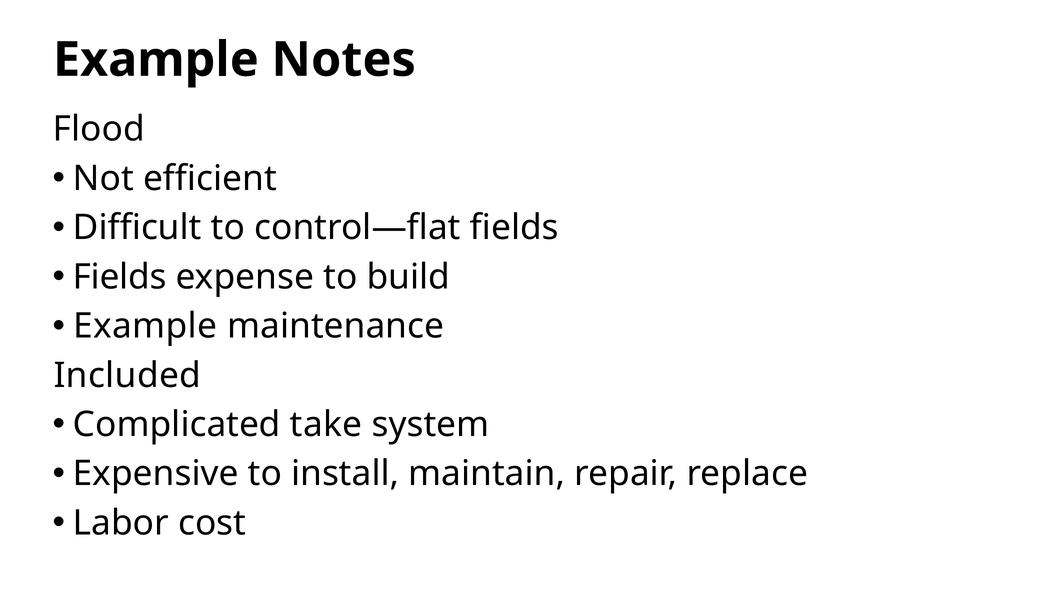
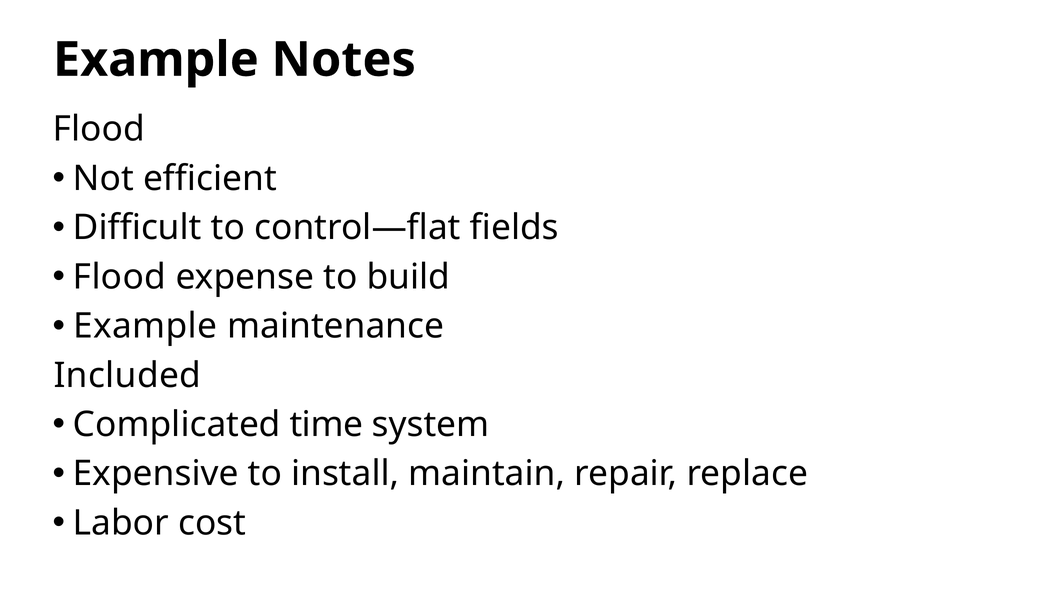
Fields: Fields -> Flood (119, 277)
take: take -> time (326, 425)
